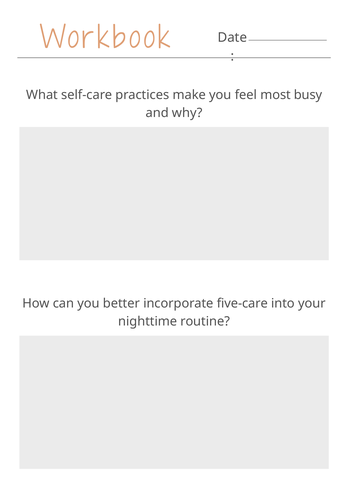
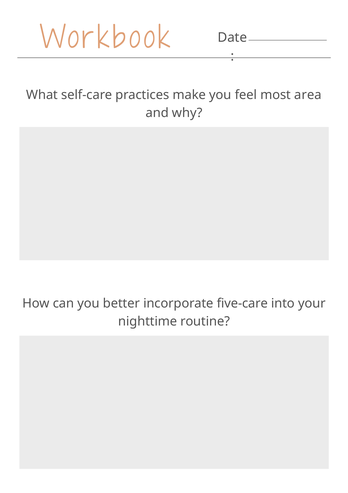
busy: busy -> area (308, 95)
